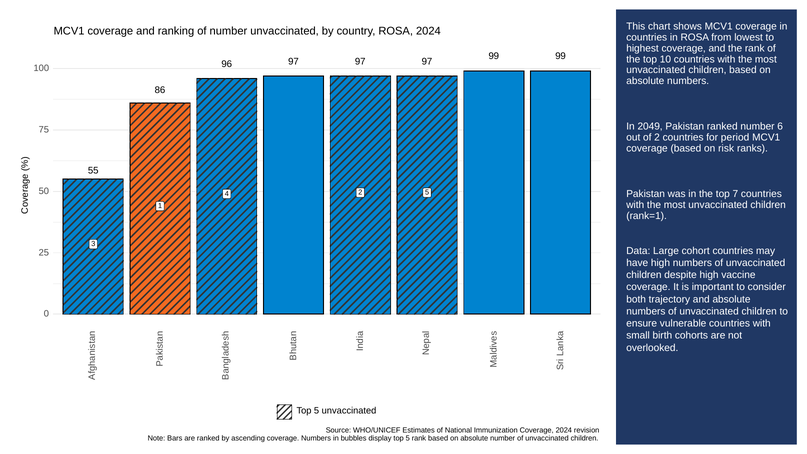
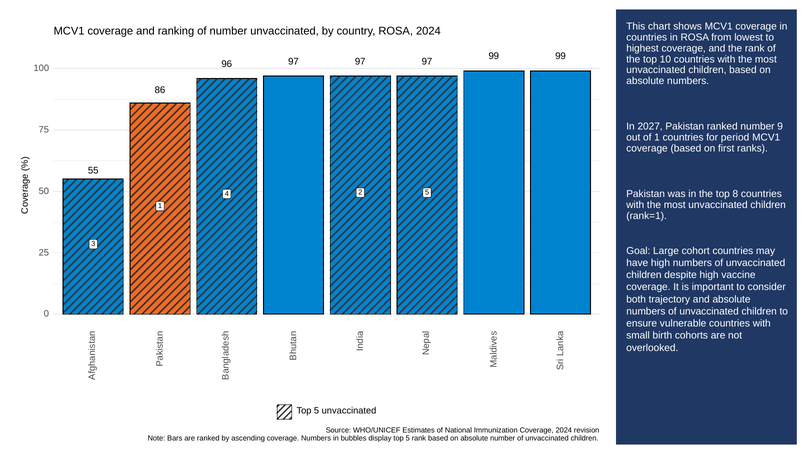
2049: 2049 -> 2027 (650, 127)
6: 6 -> 9 (780, 127)
of 2: 2 -> 1 (657, 137)
risk: risk -> first (726, 148)
7: 7 -> 8 (735, 194)
Data: Data -> Goal (638, 251)
